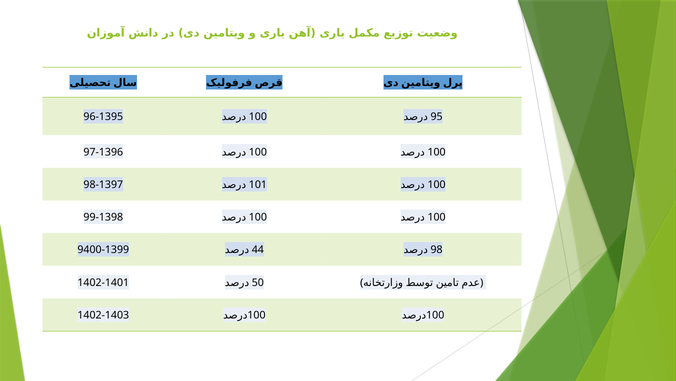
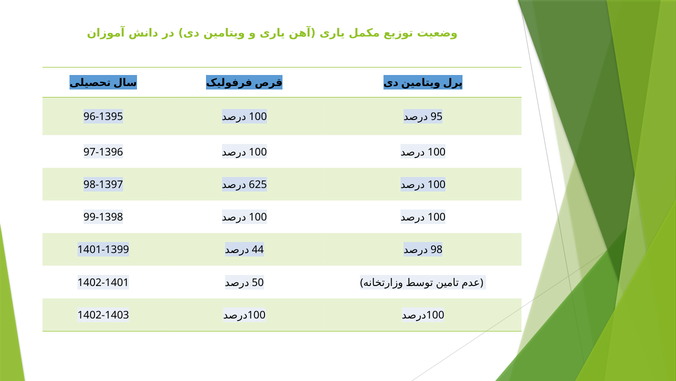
101: 101 -> 625 (258, 184)
9400-1399: 9400-1399 -> 1401-1399 (103, 250)
